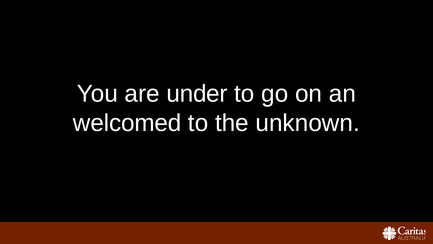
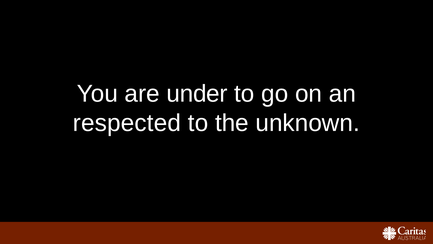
welcomed: welcomed -> respected (127, 123)
